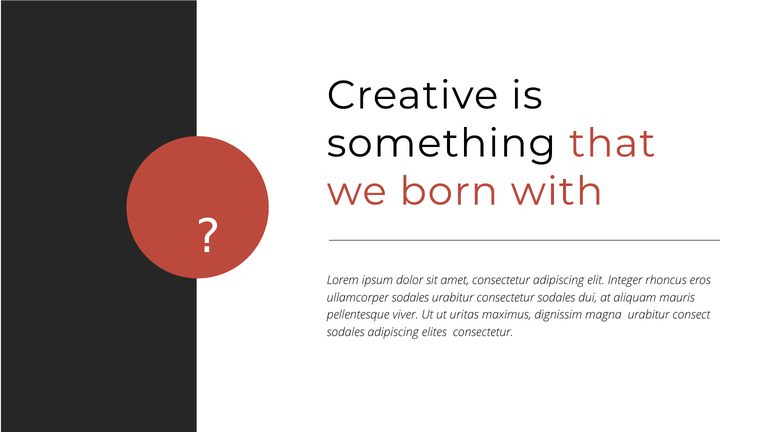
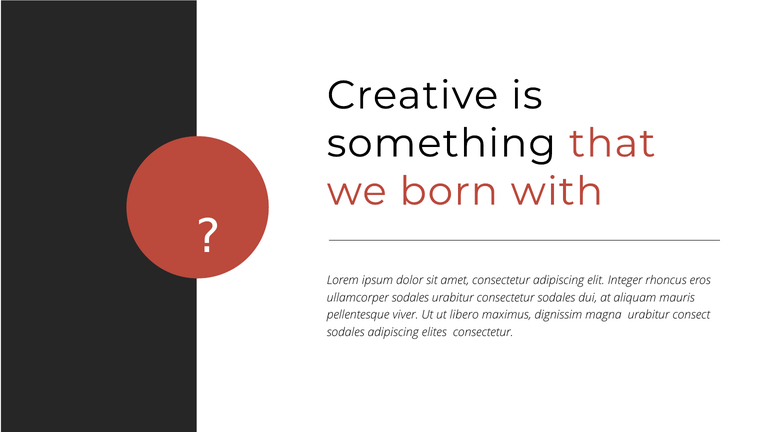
uritas: uritas -> libero (464, 315)
